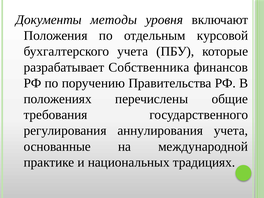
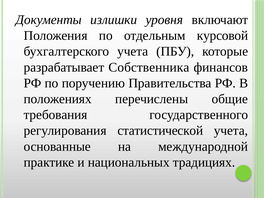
методы: методы -> излишки (114, 20)
аннулирования: аннулирования -> статистической (160, 131)
